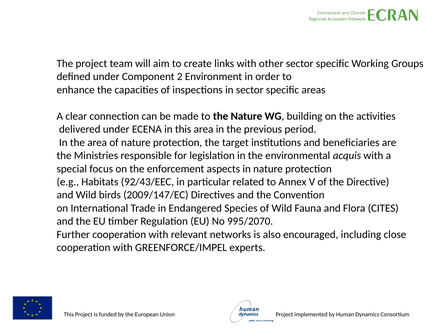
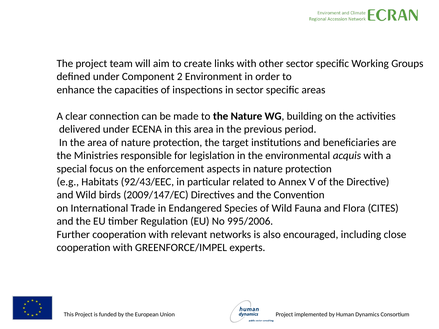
995/2070: 995/2070 -> 995/2006 (250, 222)
